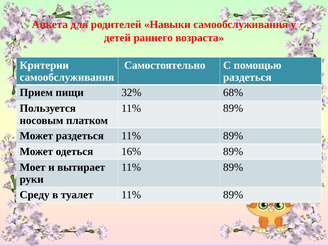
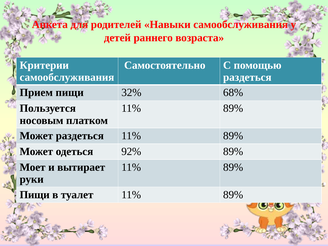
16%: 16% -> 92% (131, 152)
Среду: Среду -> Пищи (35, 195)
